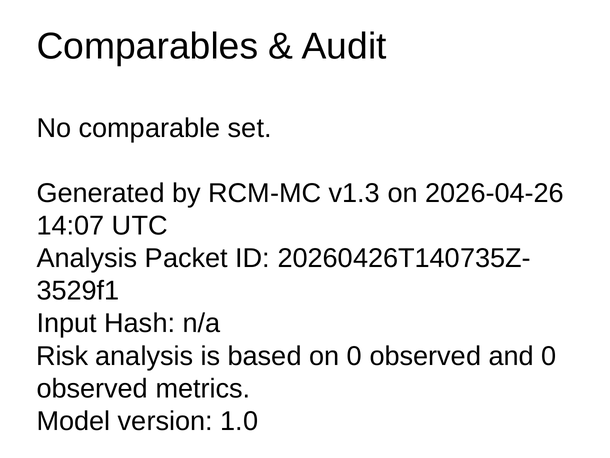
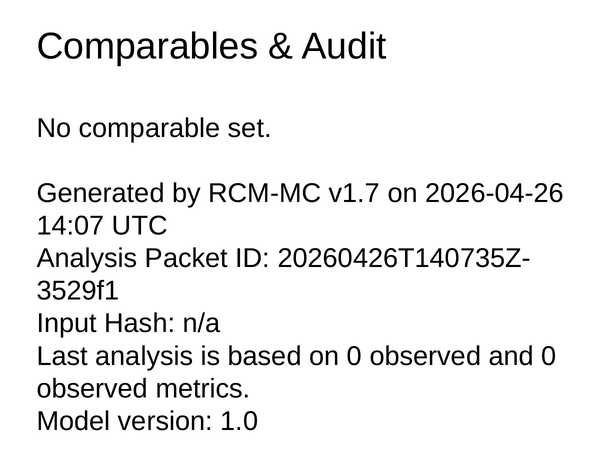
v1.3: v1.3 -> v1.7 (354, 193)
Risk: Risk -> Last (62, 356)
